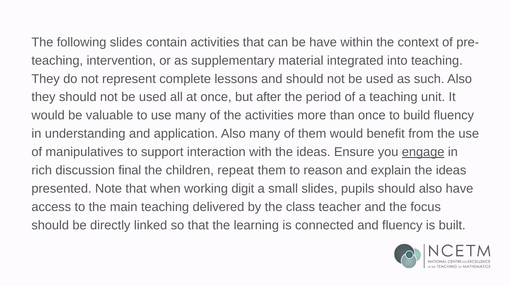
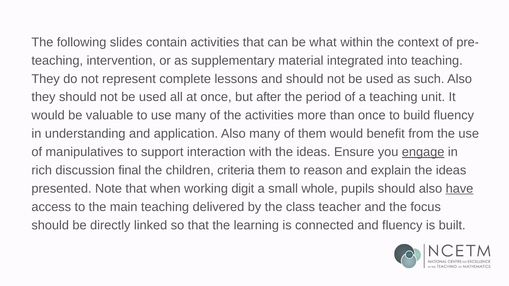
be have: have -> what (323, 42)
repeat: repeat -> criteria (236, 171)
small slides: slides -> whole (320, 189)
have underline: none -> present (460, 189)
